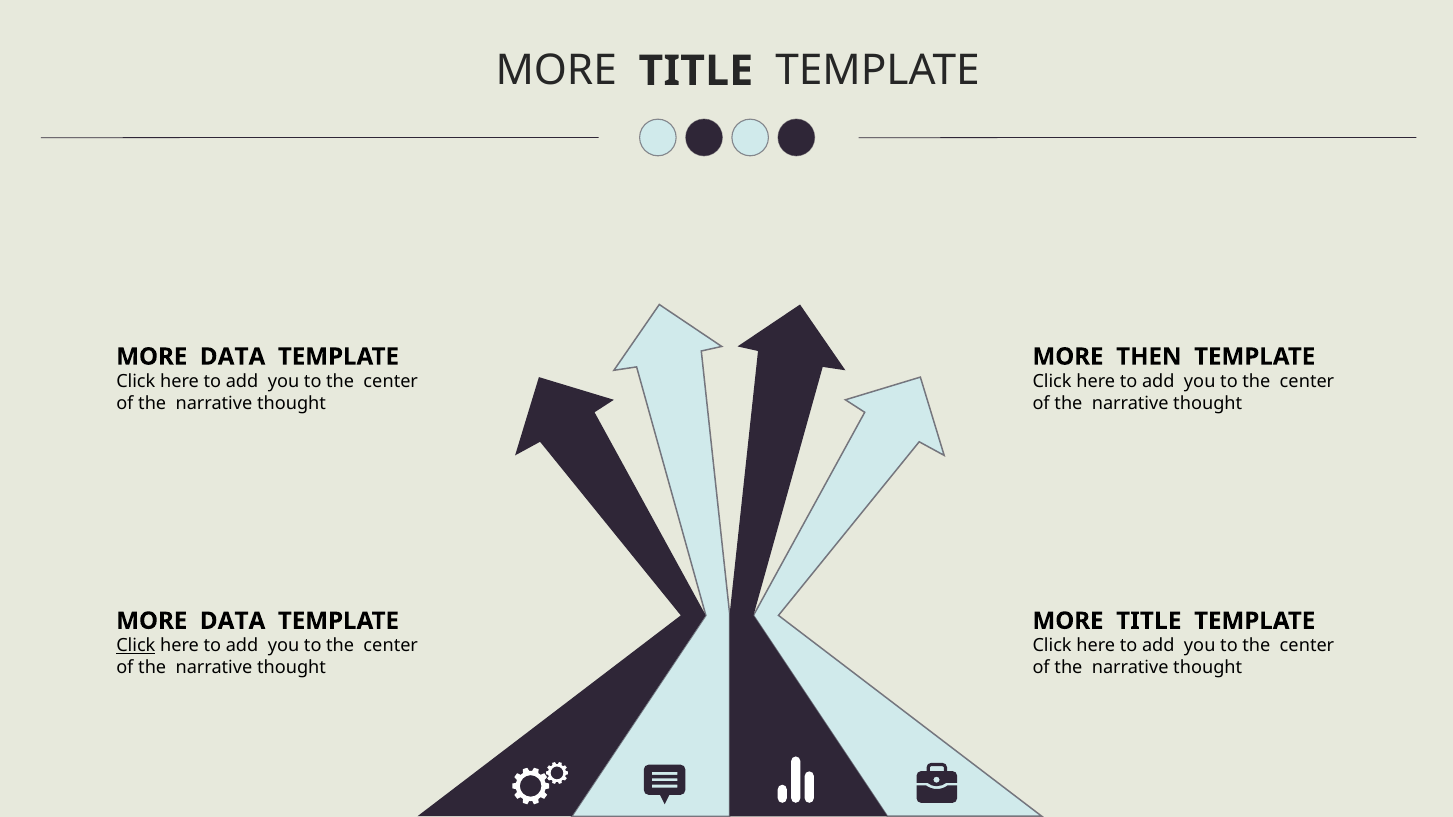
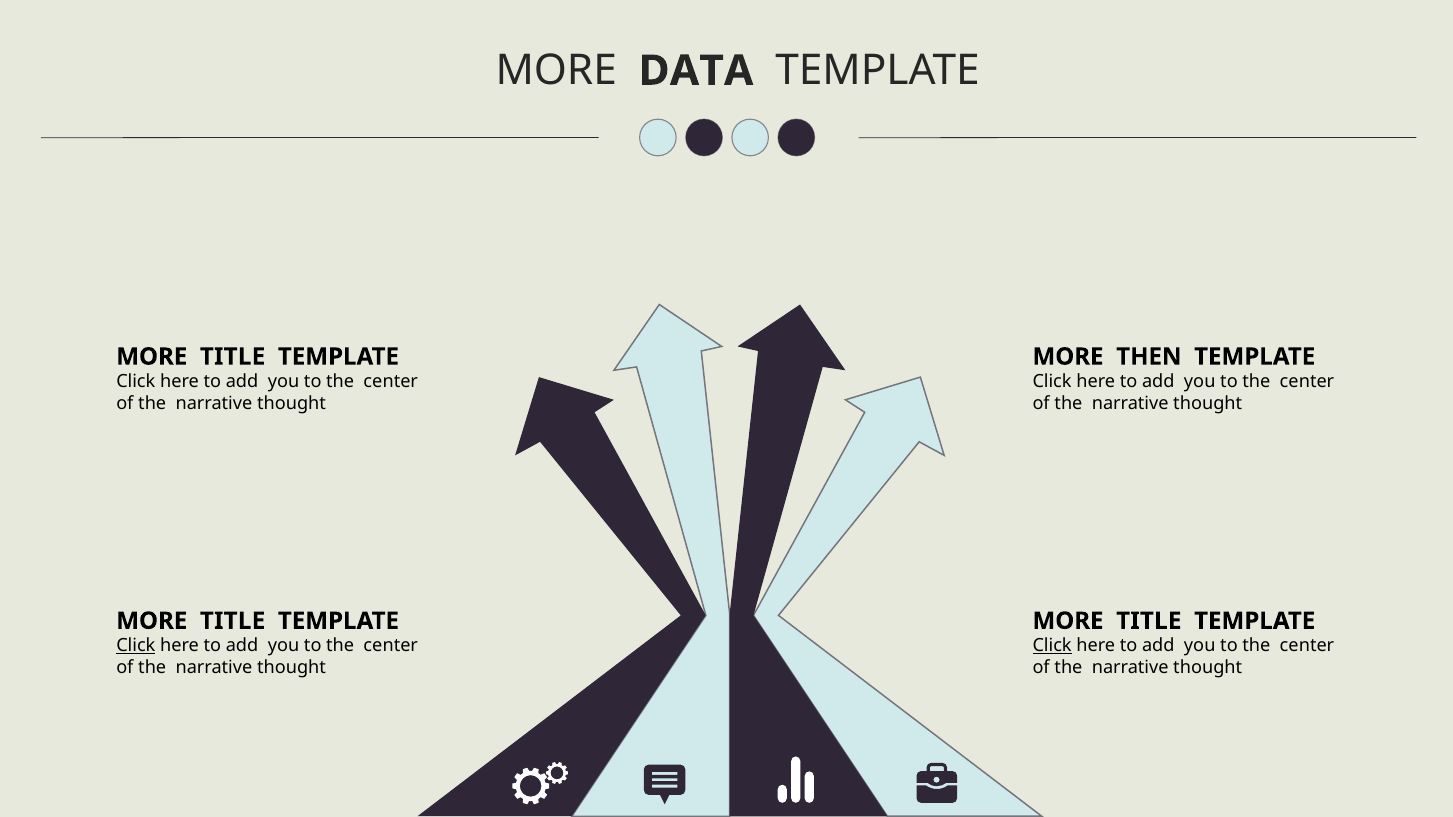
TITLE: TITLE -> DATA (696, 71)
DATA: DATA -> TITLE (233, 357)
DATA: DATA -> TITLE (233, 621)
Click underline: none -> present (1052, 646)
